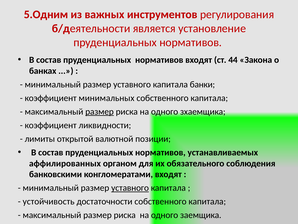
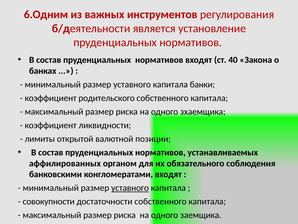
5.Одним: 5.Одним -> 6.Одним (46, 14)
44: 44 -> 40 (233, 60)
минимальных: минимальных -> родительского (107, 98)
размер underline: present -> none (100, 111)
устойчивость: устойчивость -> совокупности (49, 201)
